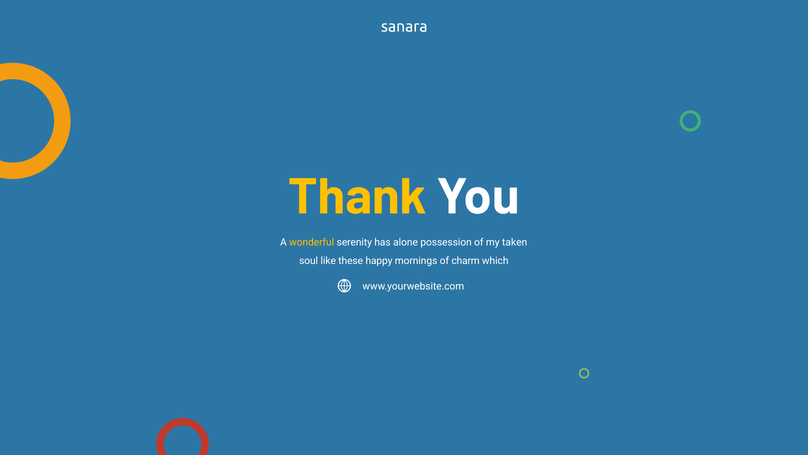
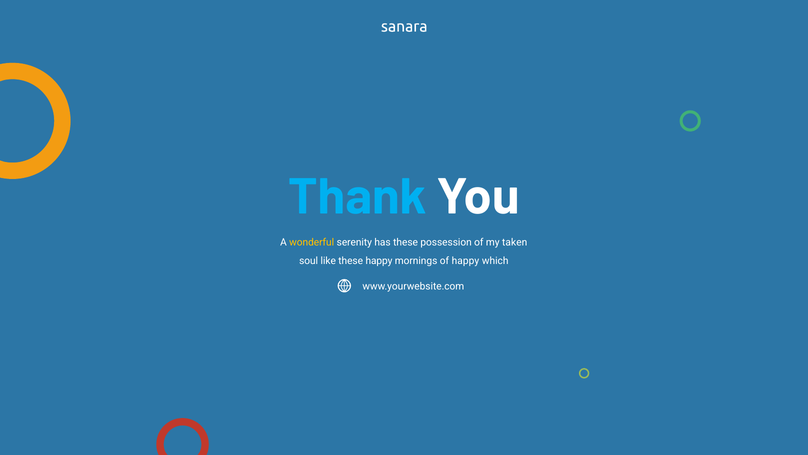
Thank colour: yellow -> light blue (358, 197)
has alone: alone -> these (406, 242)
of charm: charm -> happy (465, 260)
